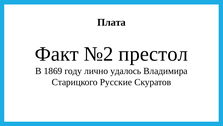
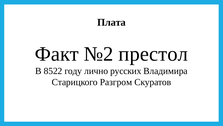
1869: 1869 -> 8522 (53, 71)
удалось: удалось -> русских (126, 71)
Русские: Русские -> Разгром (116, 82)
